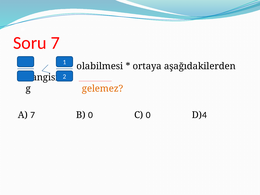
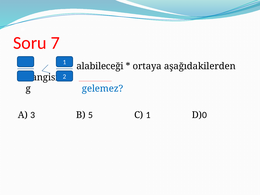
olabilmesi: olabilmesi -> alabileceği (100, 66)
gelemez colour: orange -> blue (103, 89)
A 7: 7 -> 3 (33, 115)
B 0: 0 -> 5 (90, 115)
C 0: 0 -> 1 (148, 115)
4: 4 -> 0 (204, 115)
